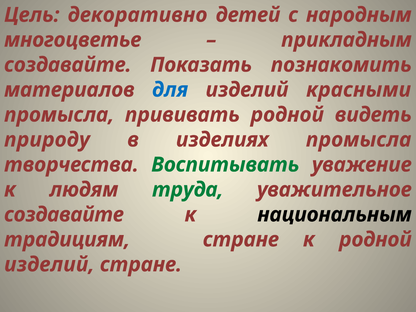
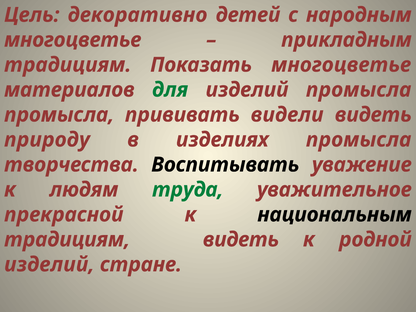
создавайте: создавайте -> традициям (68, 65)
Показать познакомить: познакомить -> многоцветье (341, 65)
для colour: blue -> green (170, 90)
изделий красными: красными -> промысла (359, 90)
прививать родной: родной -> видели (287, 115)
Воспитывать colour: green -> black (225, 165)
создавайте: создавайте -> прекрасной (64, 215)
традициям стране: стране -> видеть (241, 240)
